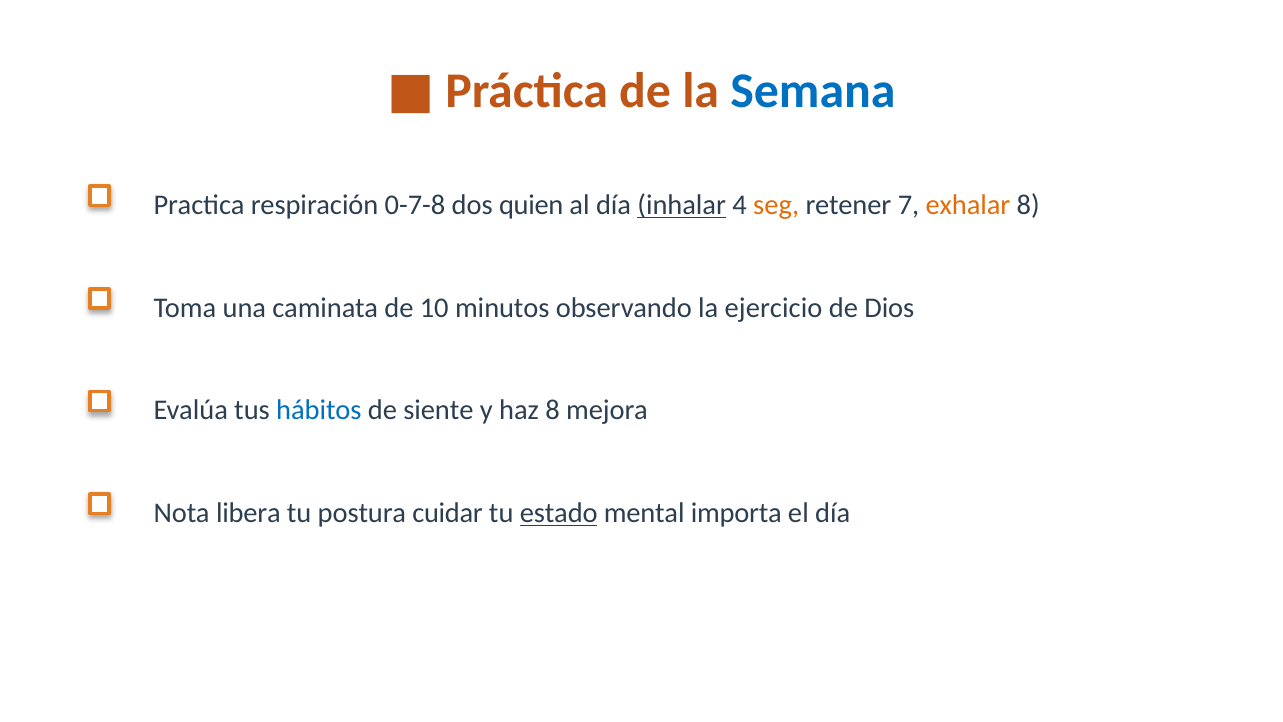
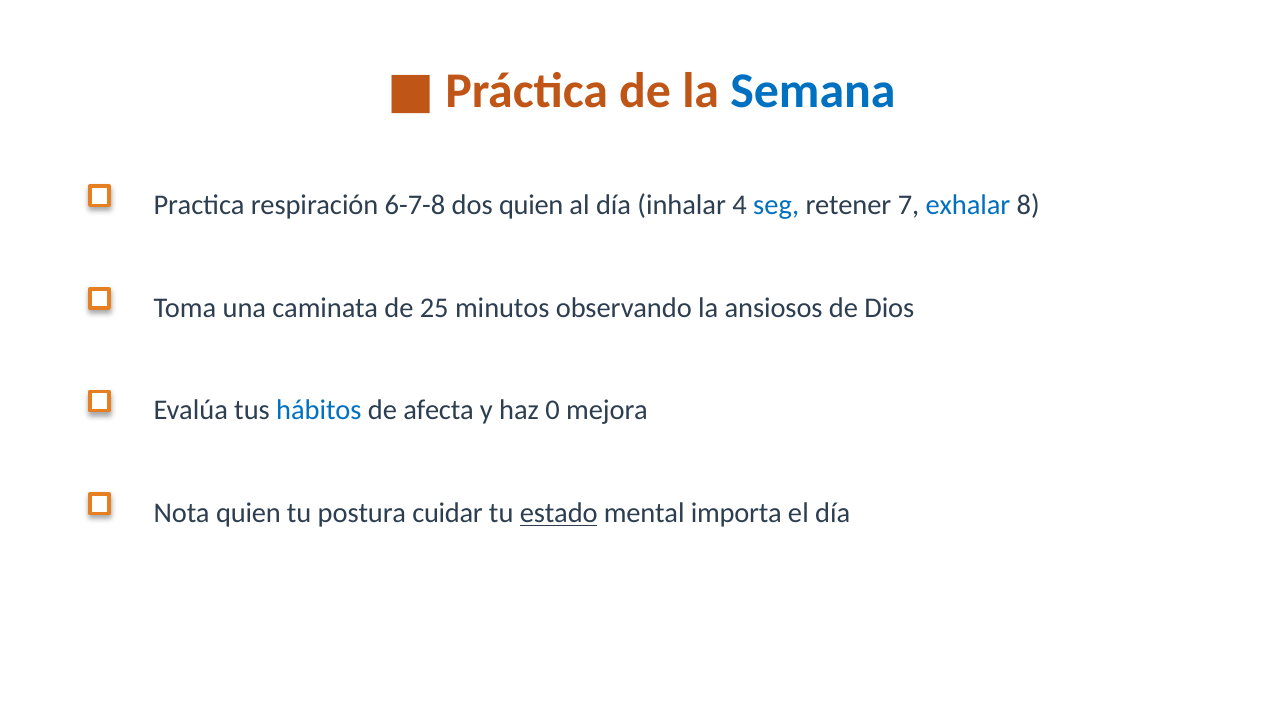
0-7-8: 0-7-8 -> 6-7-8 (415, 205)
inhalar underline: present -> none (682, 205)
seg colour: orange -> blue (776, 205)
exhalar colour: orange -> blue (968, 205)
10: 10 -> 25 (434, 308)
ejercicio: ejercicio -> ansiosos (774, 308)
siente: siente -> afecta (438, 410)
haz 8: 8 -> 0 (552, 410)
Nota libera: libera -> quien (248, 513)
